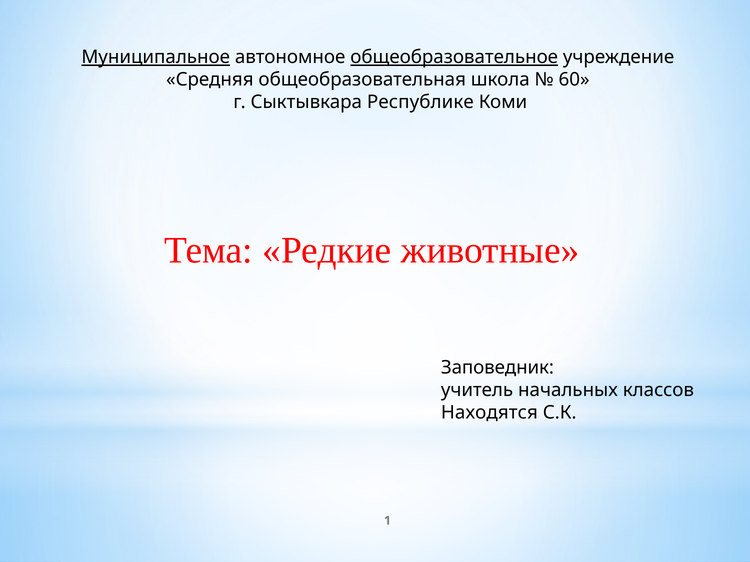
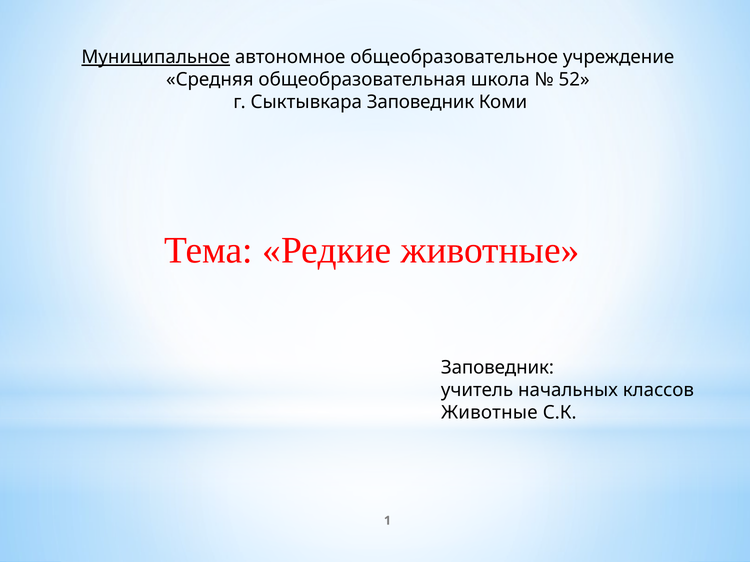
общеобразовательное underline: present -> none (454, 57)
60: 60 -> 52 (574, 80)
Сыктывкара Республике: Республике -> Заповедник (421, 102)
Находятся: Находятся -> Животные (489, 413)
